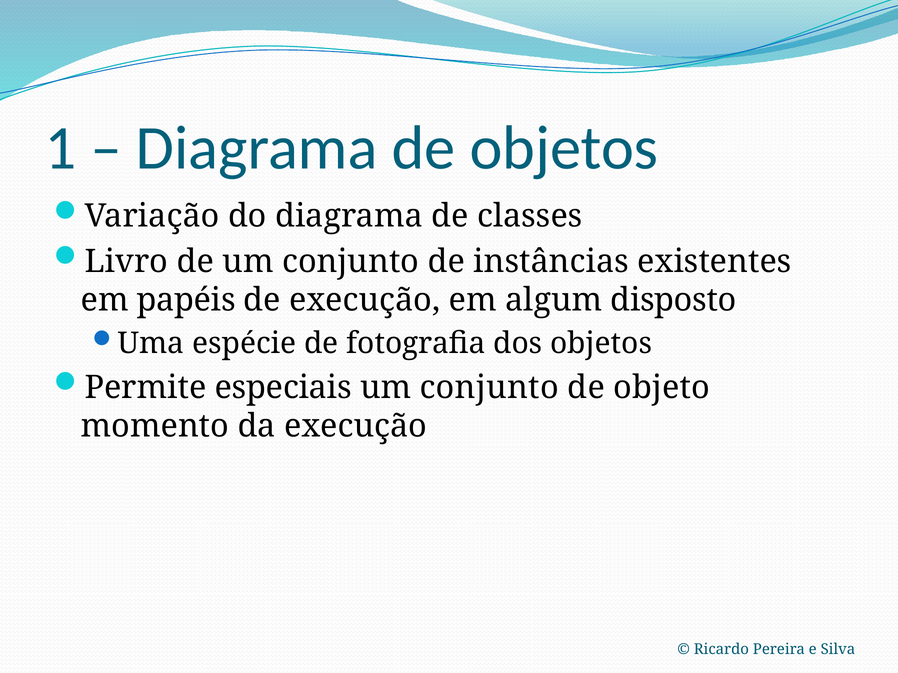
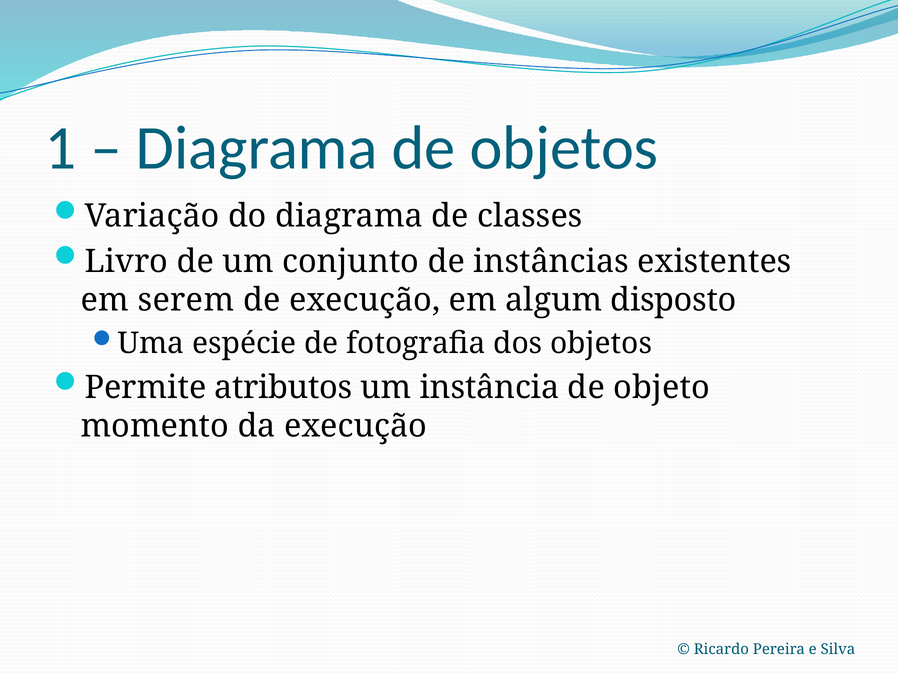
papéis: papéis -> serem (186, 300)
especiais: especiais -> atributos (283, 388)
conjunto: conjunto -> instância (489, 388)
